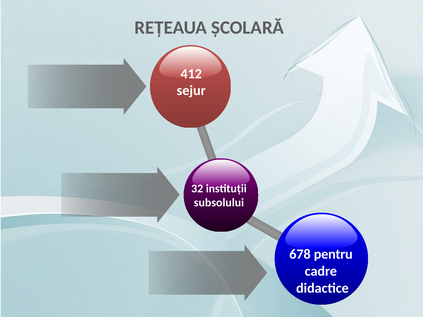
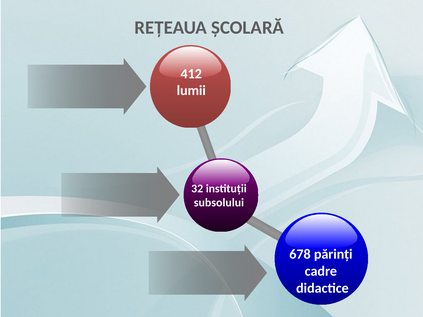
sejur: sejur -> lumii (191, 91)
pentru: pentru -> părinți (333, 255)
